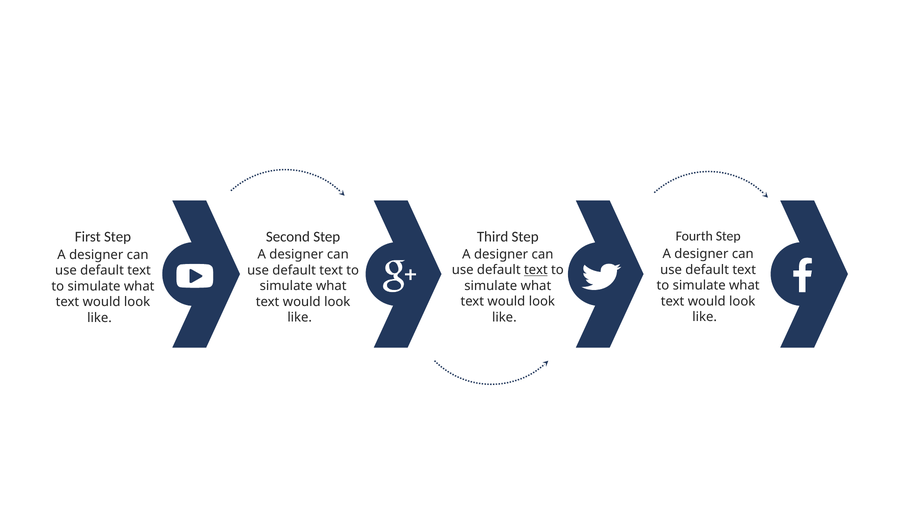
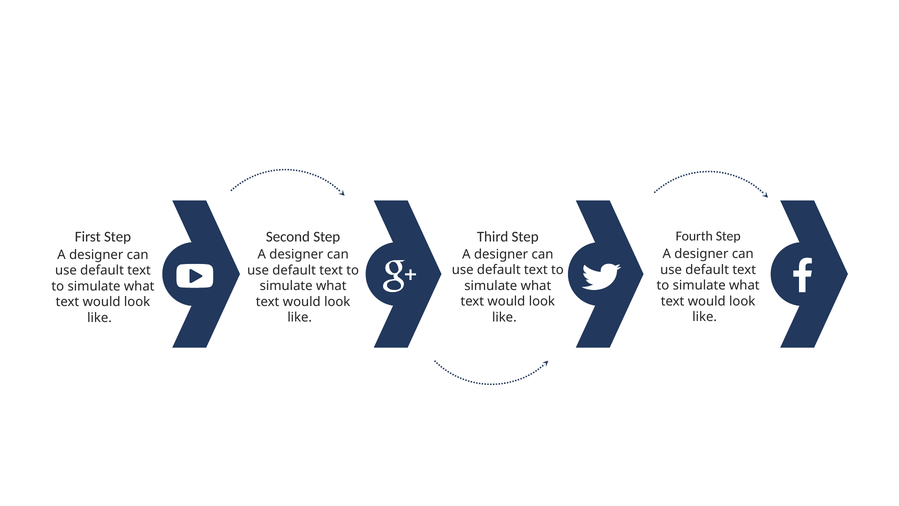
text underline: present -> none (536, 270)
